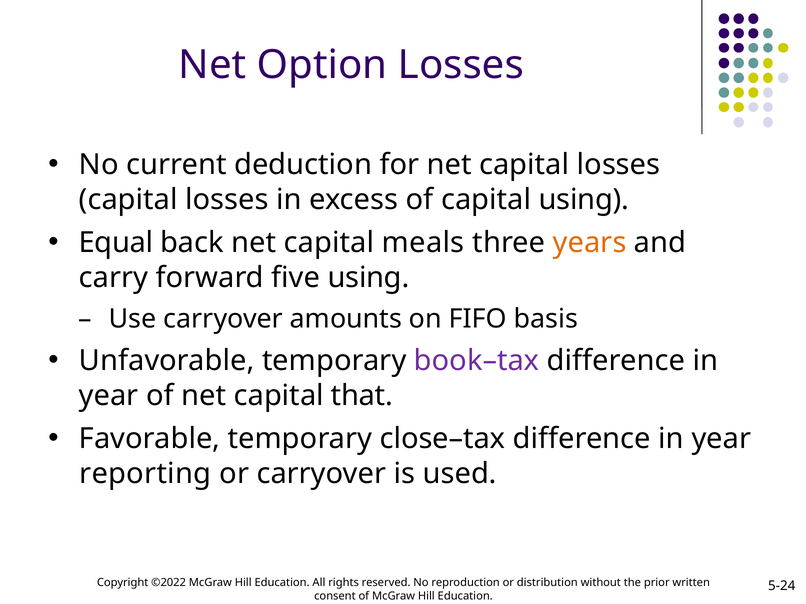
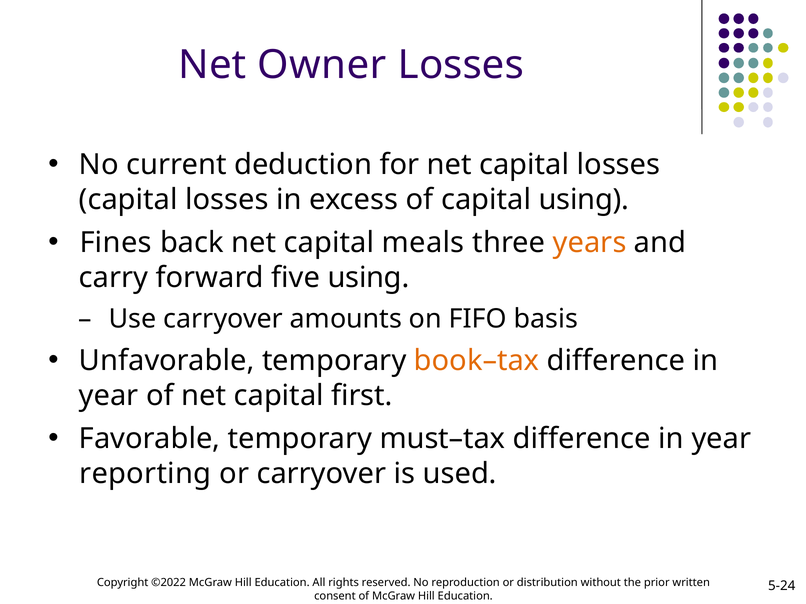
Option: Option -> Owner (322, 65)
Equal: Equal -> Fines (116, 243)
book–tax colour: purple -> orange (477, 361)
that: that -> first (362, 396)
close–tax: close–tax -> must–tax (442, 439)
